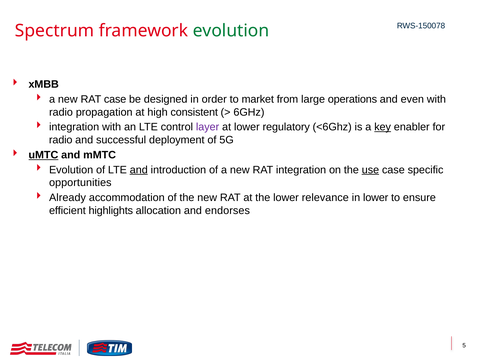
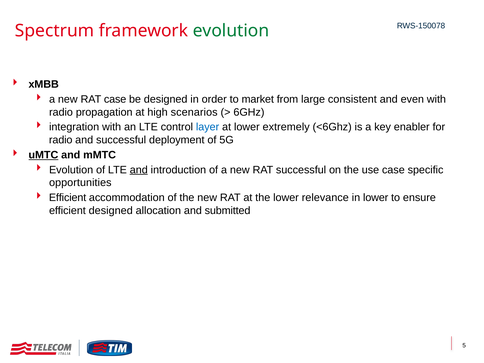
operations: operations -> consistent (352, 99)
consistent: consistent -> scenarios (194, 112)
layer colour: purple -> blue (208, 127)
regulatory: regulatory -> extremely (286, 127)
key underline: present -> none (383, 127)
RAT integration: integration -> successful (301, 170)
use underline: present -> none (370, 170)
Already: Already -> Efficient (68, 198)
efficient highlights: highlights -> designed (111, 211)
endorses: endorses -> submitted (228, 211)
